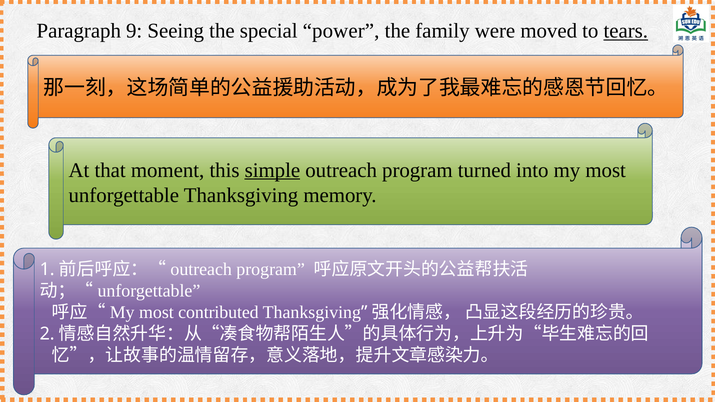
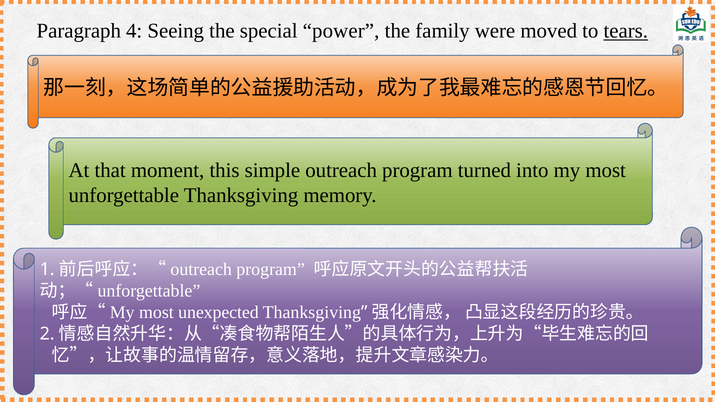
9: 9 -> 4 (134, 31)
simple underline: present -> none (272, 170)
contributed: contributed -> unexpected (218, 312)
